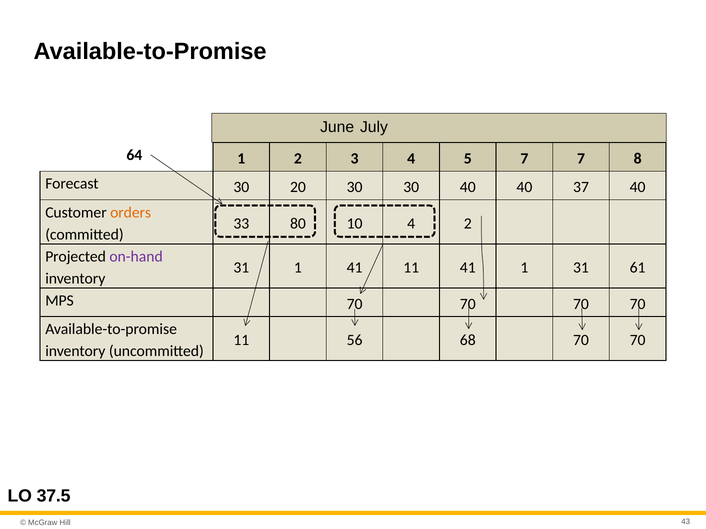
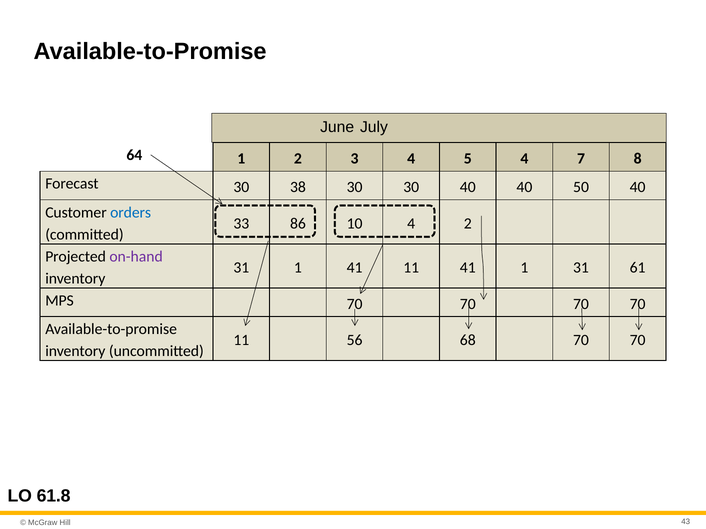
5 7: 7 -> 4 (524, 159)
20: 20 -> 38 (298, 187)
37: 37 -> 50 (581, 187)
orders colour: orange -> blue (131, 213)
80: 80 -> 86 (298, 224)
37.5: 37.5 -> 61.8 (54, 496)
